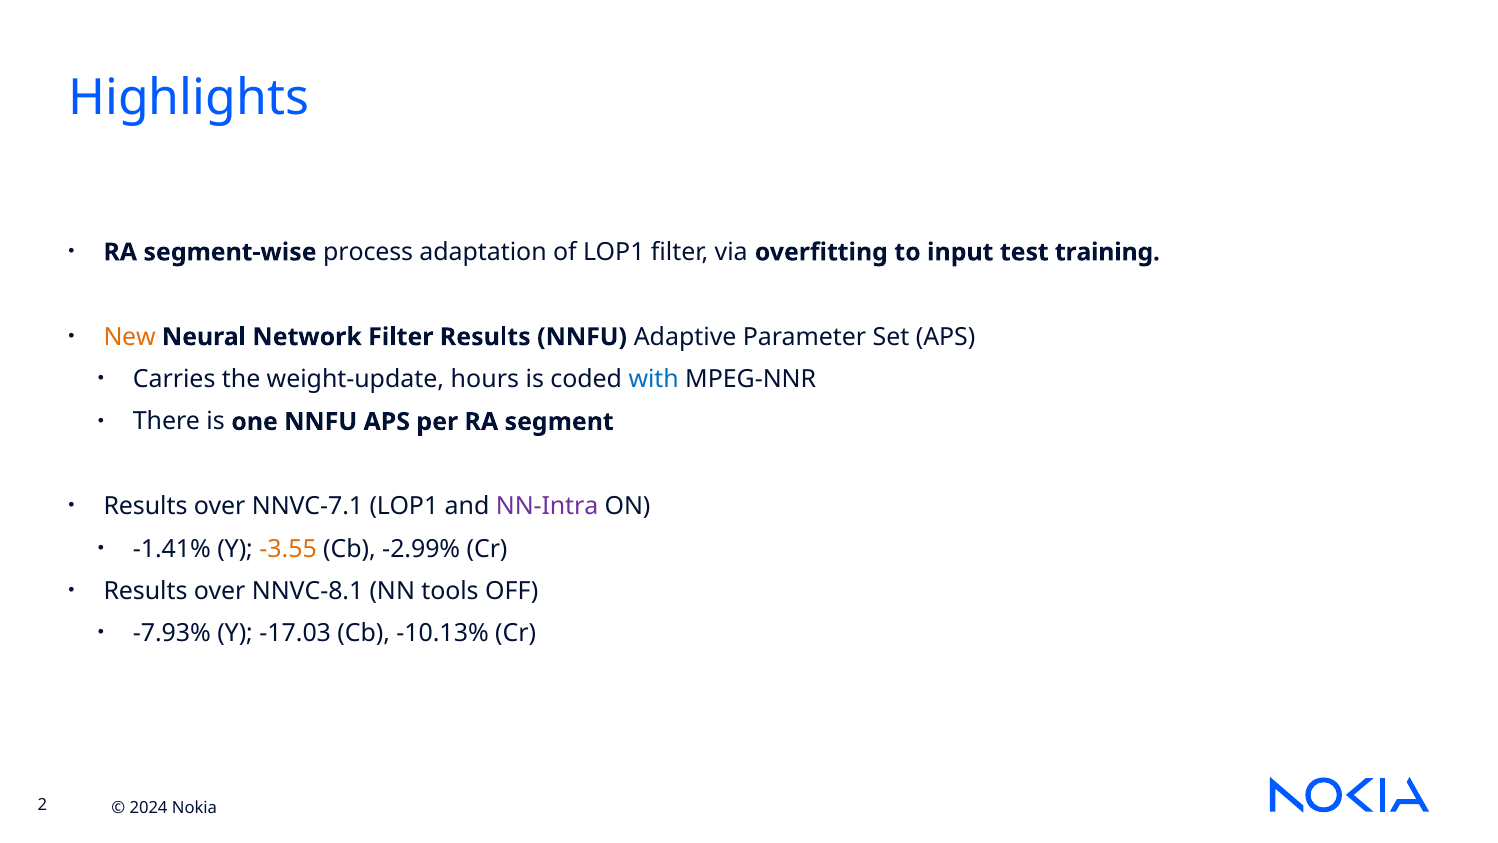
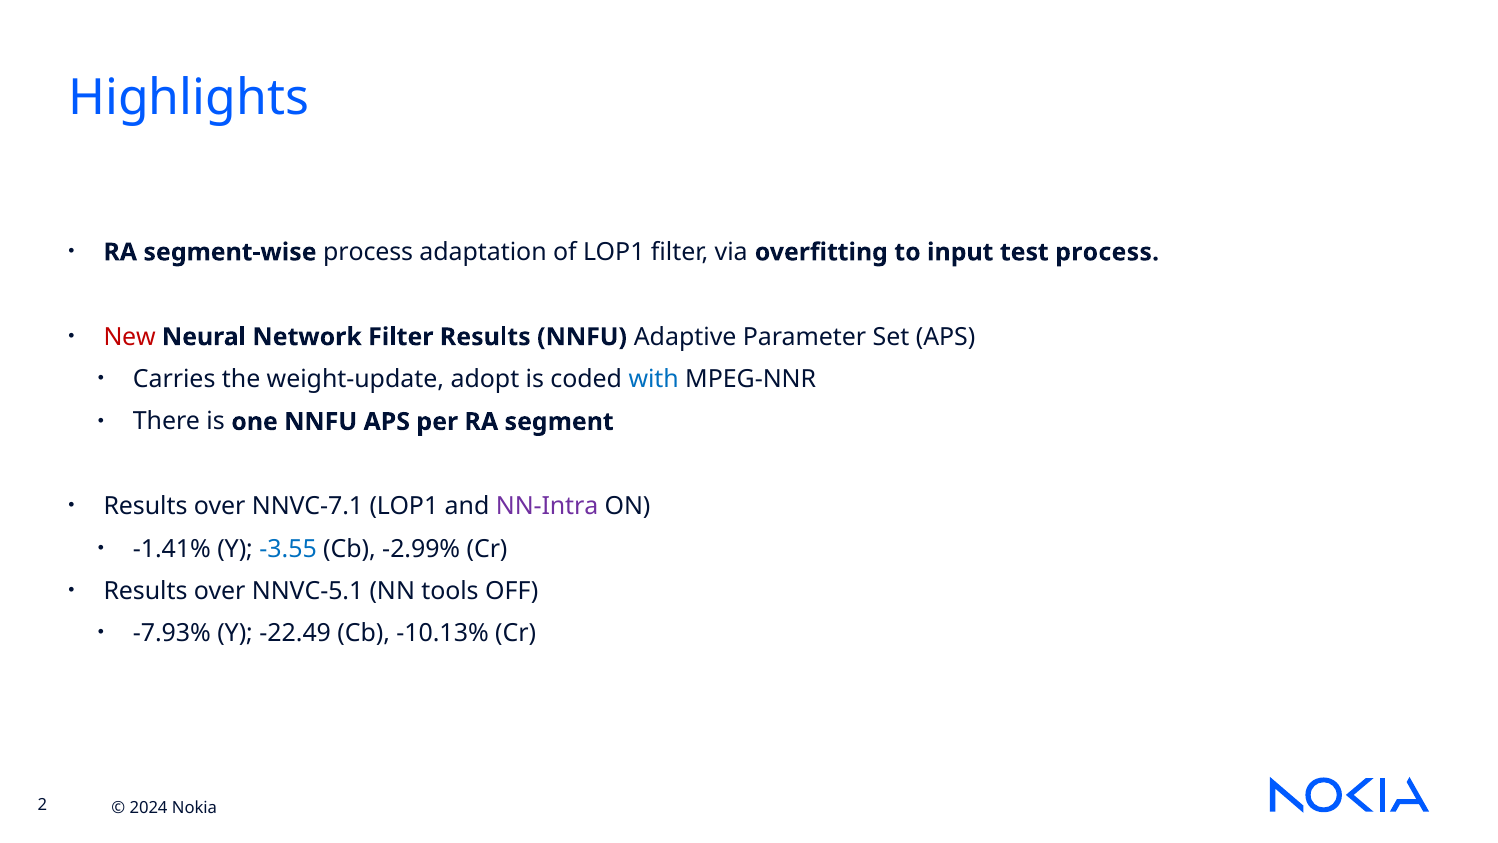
test training: training -> process (1107, 252)
New colour: orange -> red (130, 337)
hours: hours -> adopt (485, 379)
-3.55 colour: orange -> blue (288, 549)
NNVC-8.1: NNVC-8.1 -> NNVC-5.1 (308, 591)
-17.03: -17.03 -> -22.49 (295, 633)
